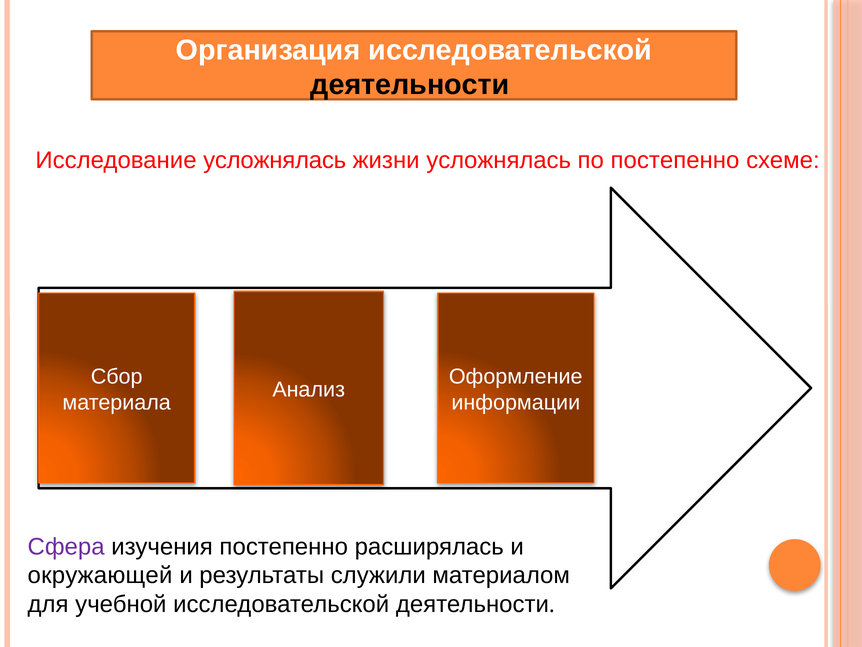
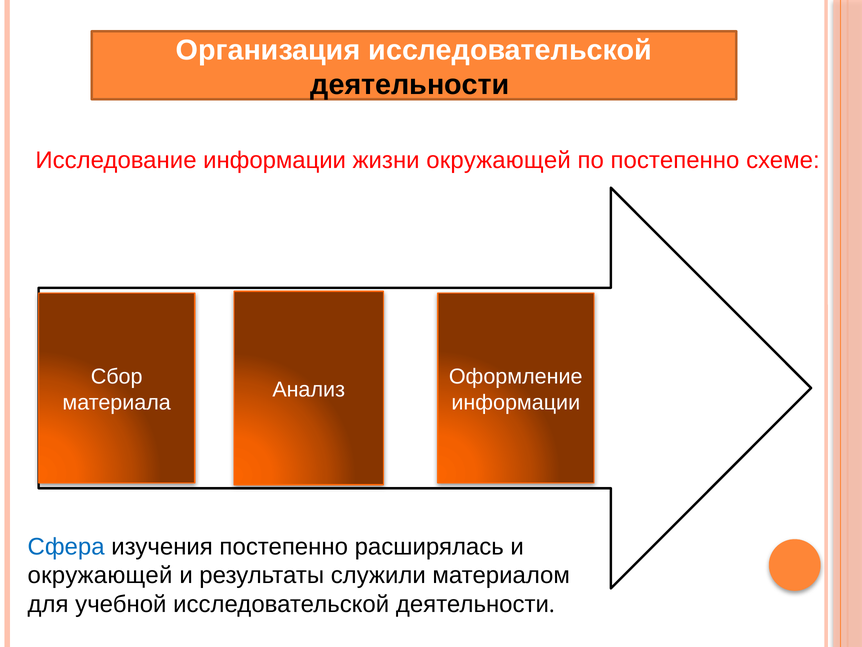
Исследование усложнялась: усложнялась -> информации (275, 160)
жизни усложнялась: усложнялась -> окружающей (499, 160)
Сфера colour: purple -> blue (66, 546)
